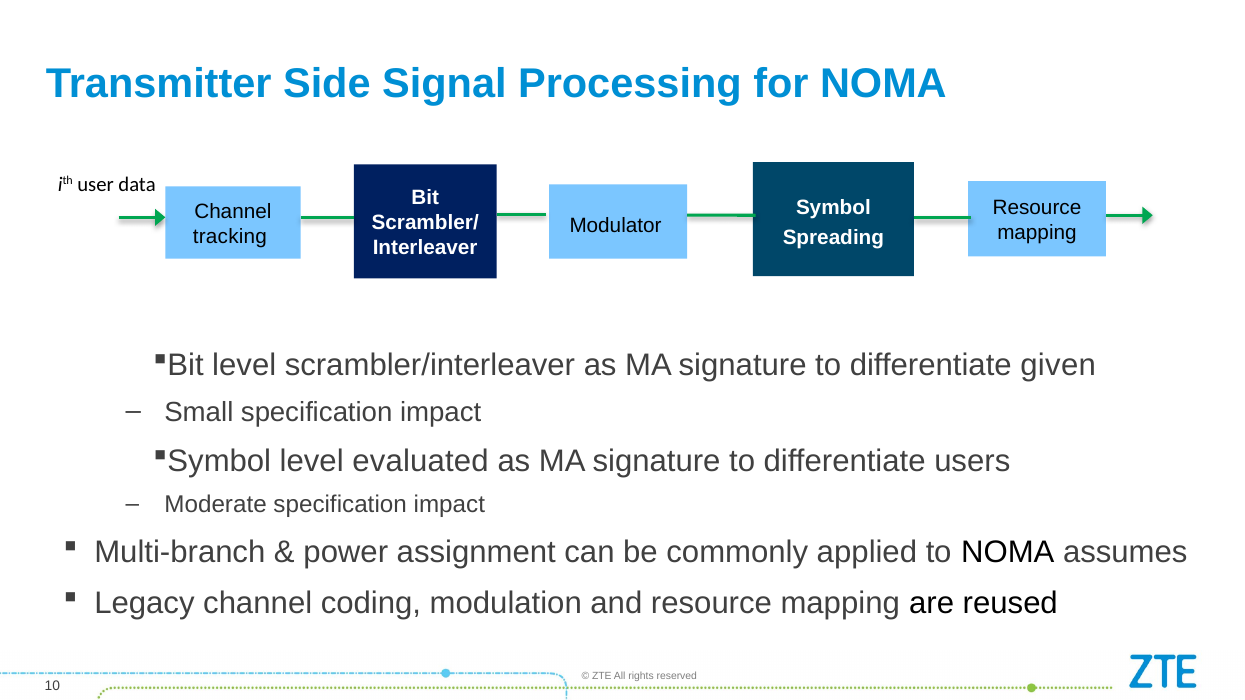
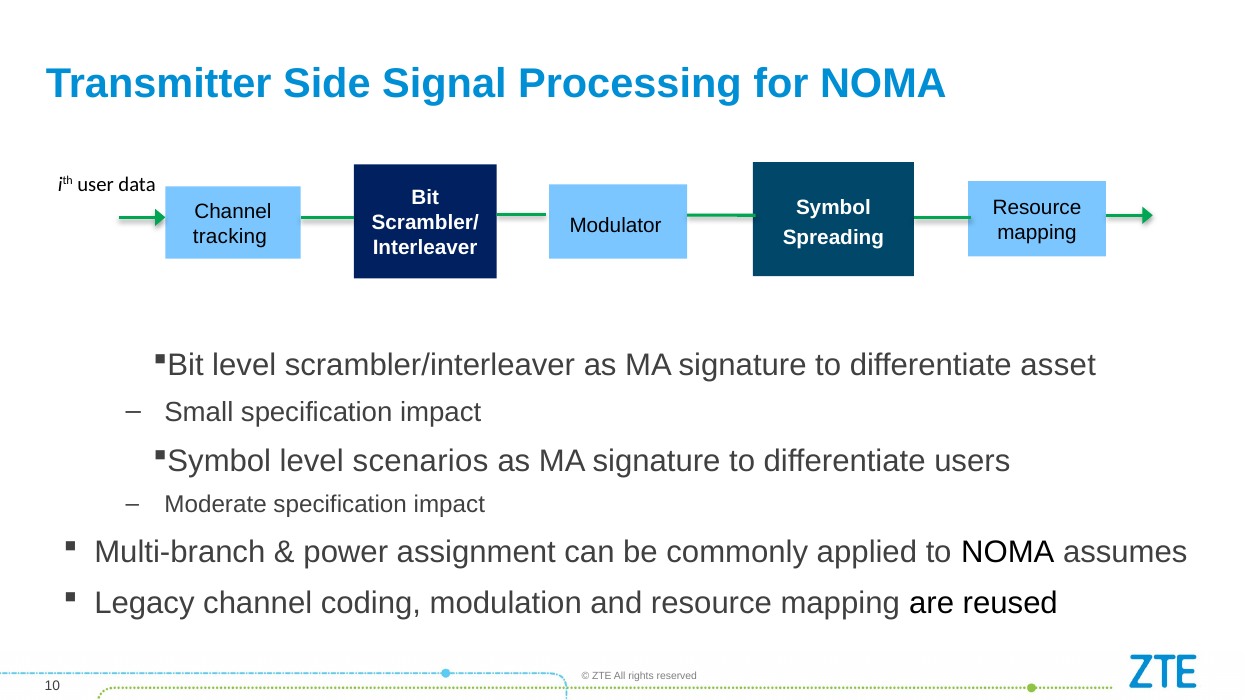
given: given -> asset (1058, 365)
evaluated: evaluated -> scenarios (421, 462)
